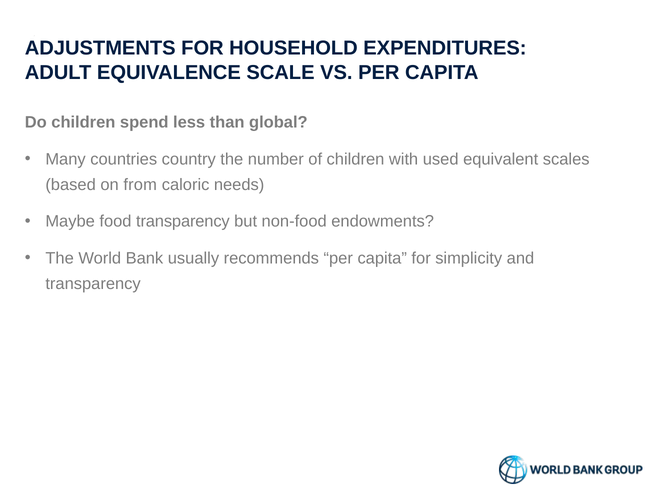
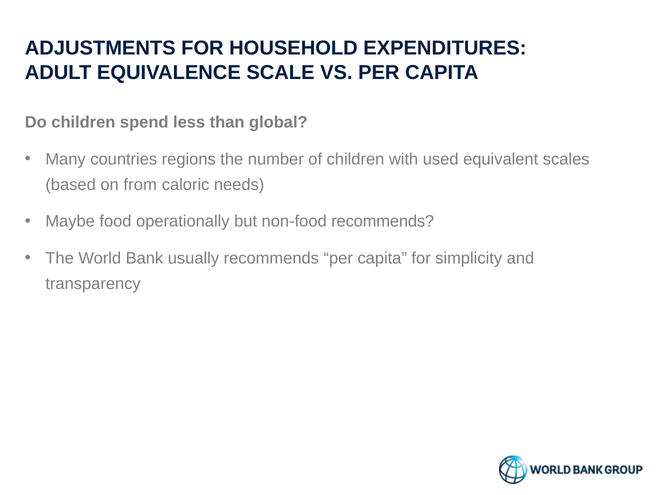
country: country -> regions (189, 159)
food transparency: transparency -> operationally (183, 222)
non-food endowments: endowments -> recommends (383, 222)
